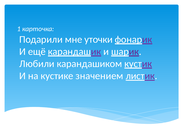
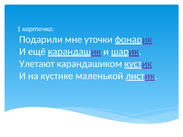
Любили: Любили -> Улетают (37, 64)
значением: значением -> маленькой (99, 76)
